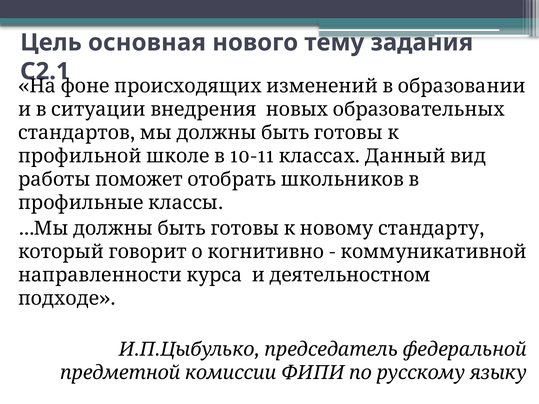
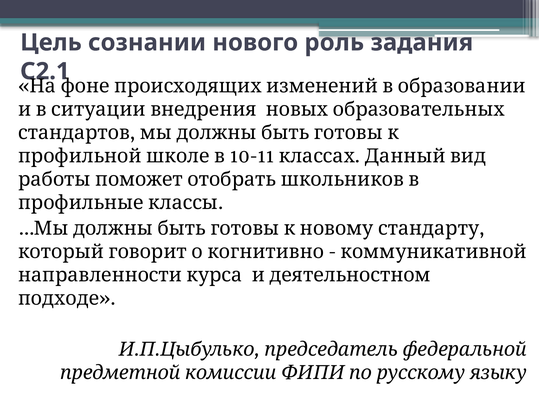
основная: основная -> сознании (147, 43)
тему: тему -> роль (334, 43)
